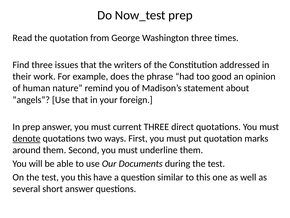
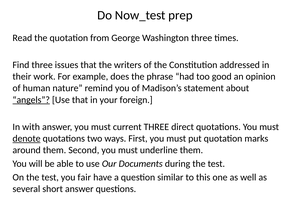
angels underline: none -> present (31, 100)
In prep: prep -> with (31, 127)
you this: this -> fair (84, 177)
